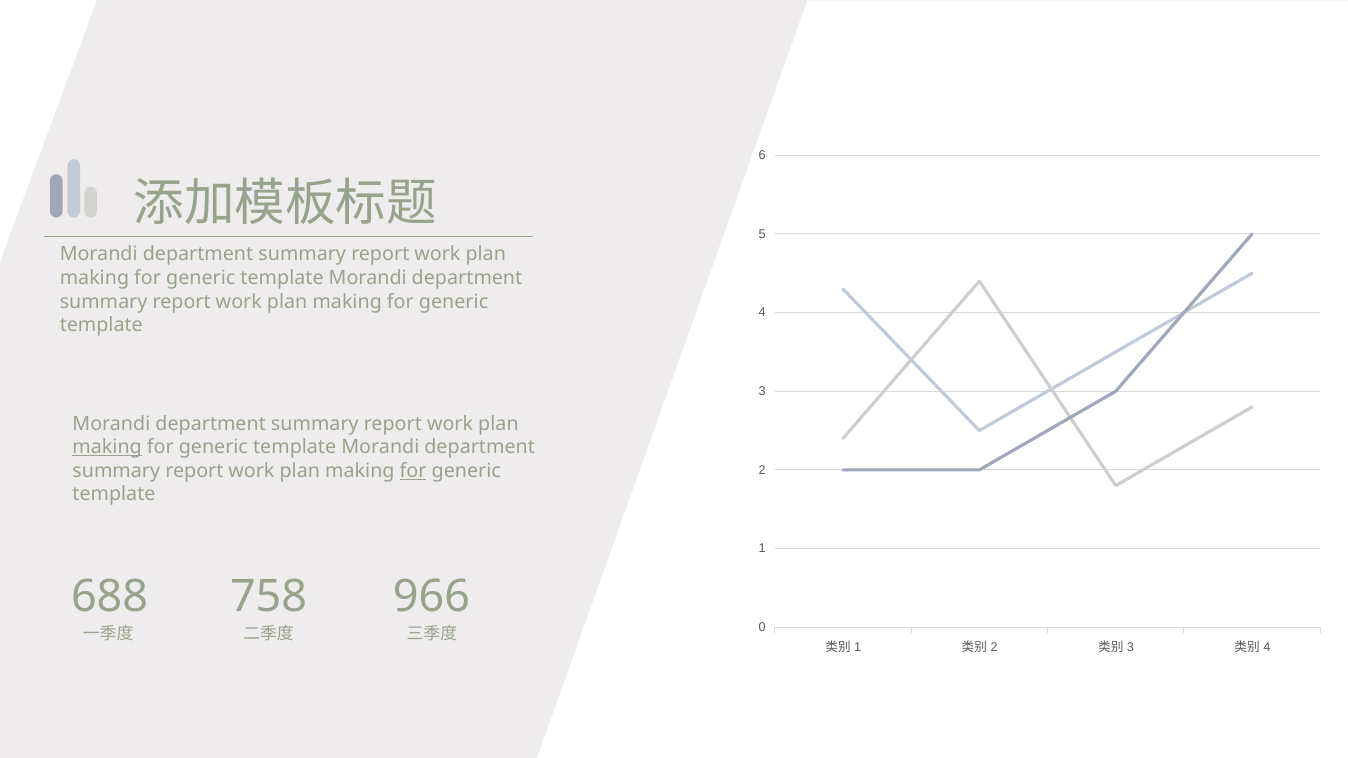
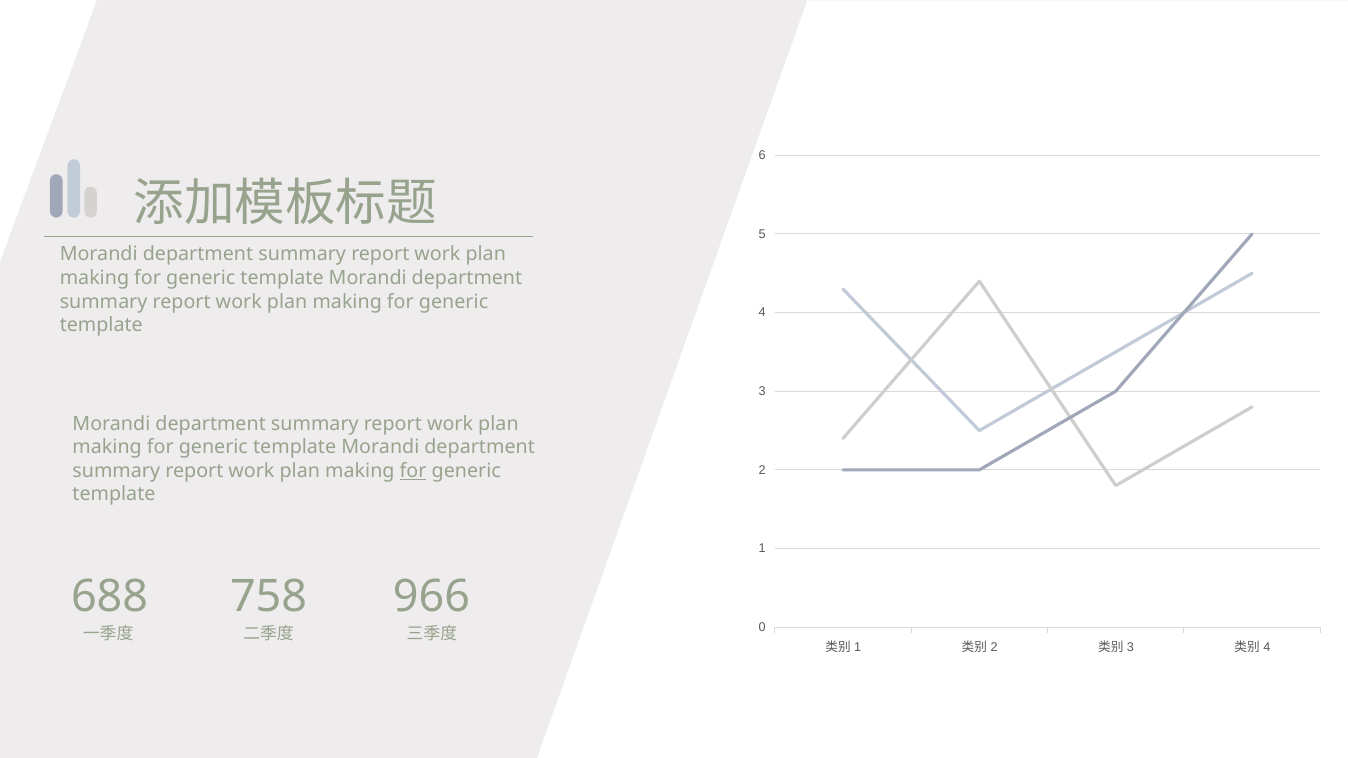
making underline: present -> none (107, 447)
